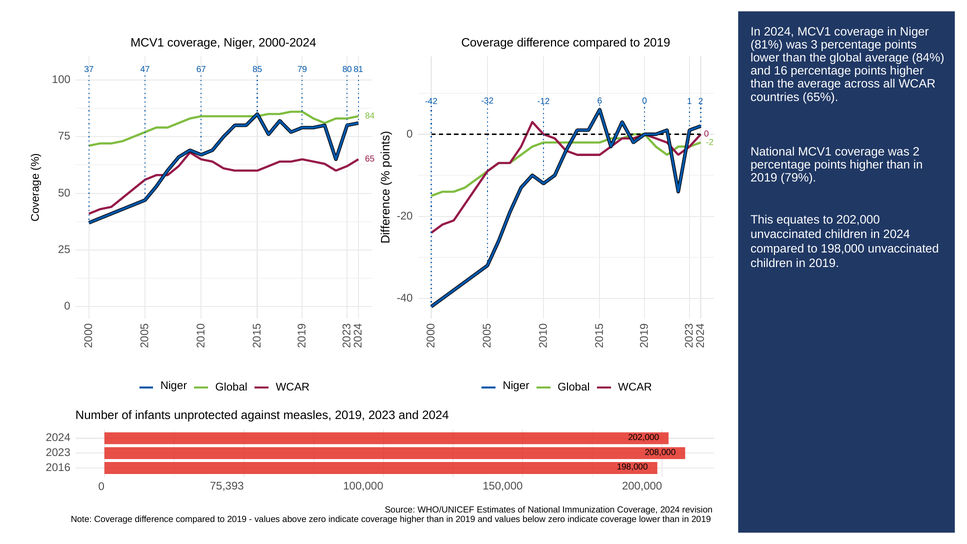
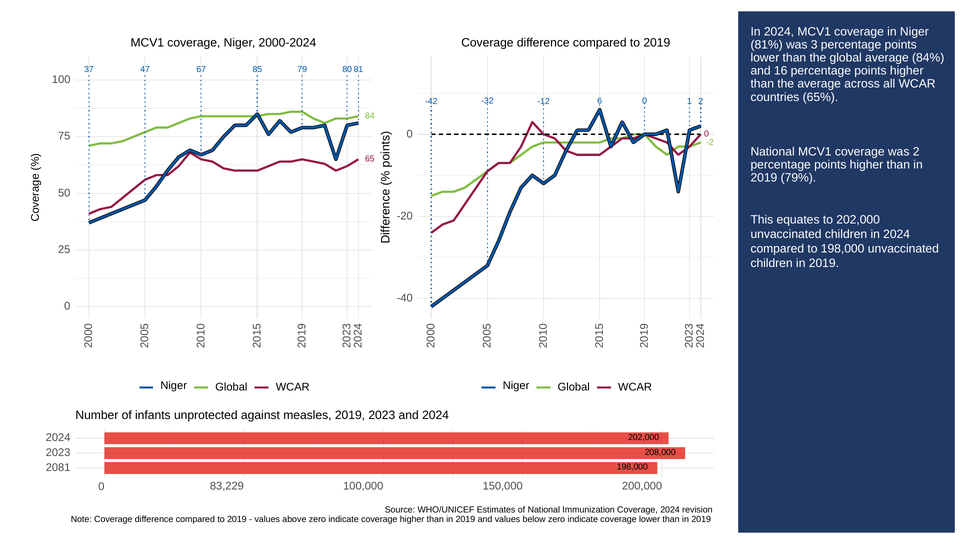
2016: 2016 -> 2081 (58, 468)
75,393: 75,393 -> 83,229 (227, 486)
